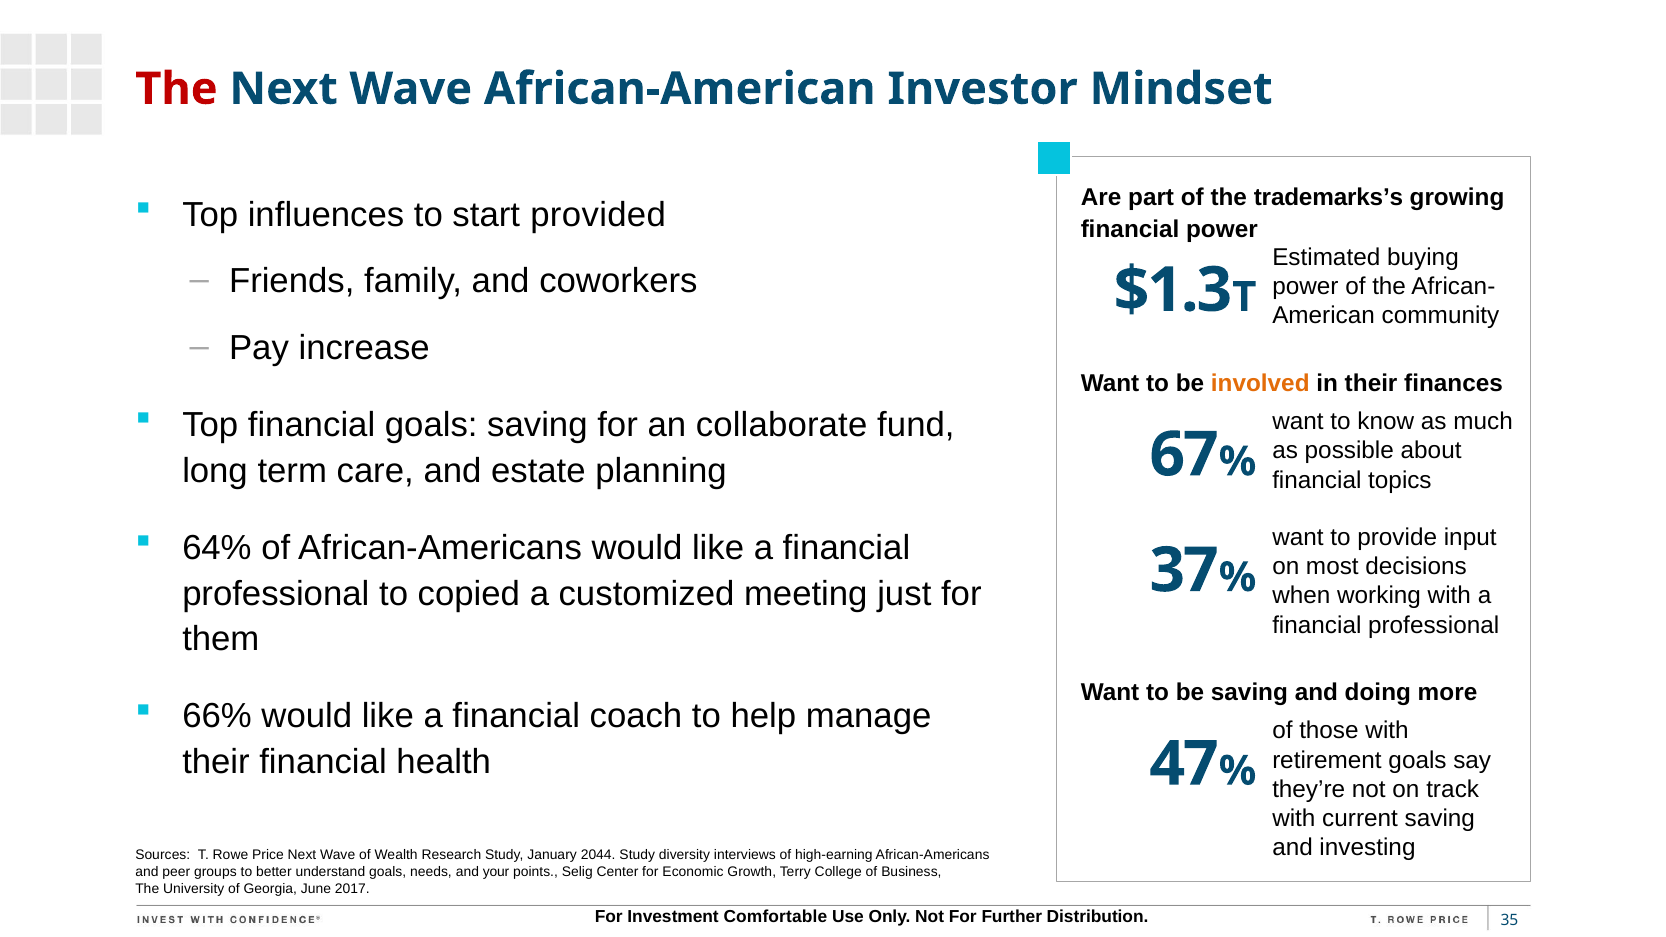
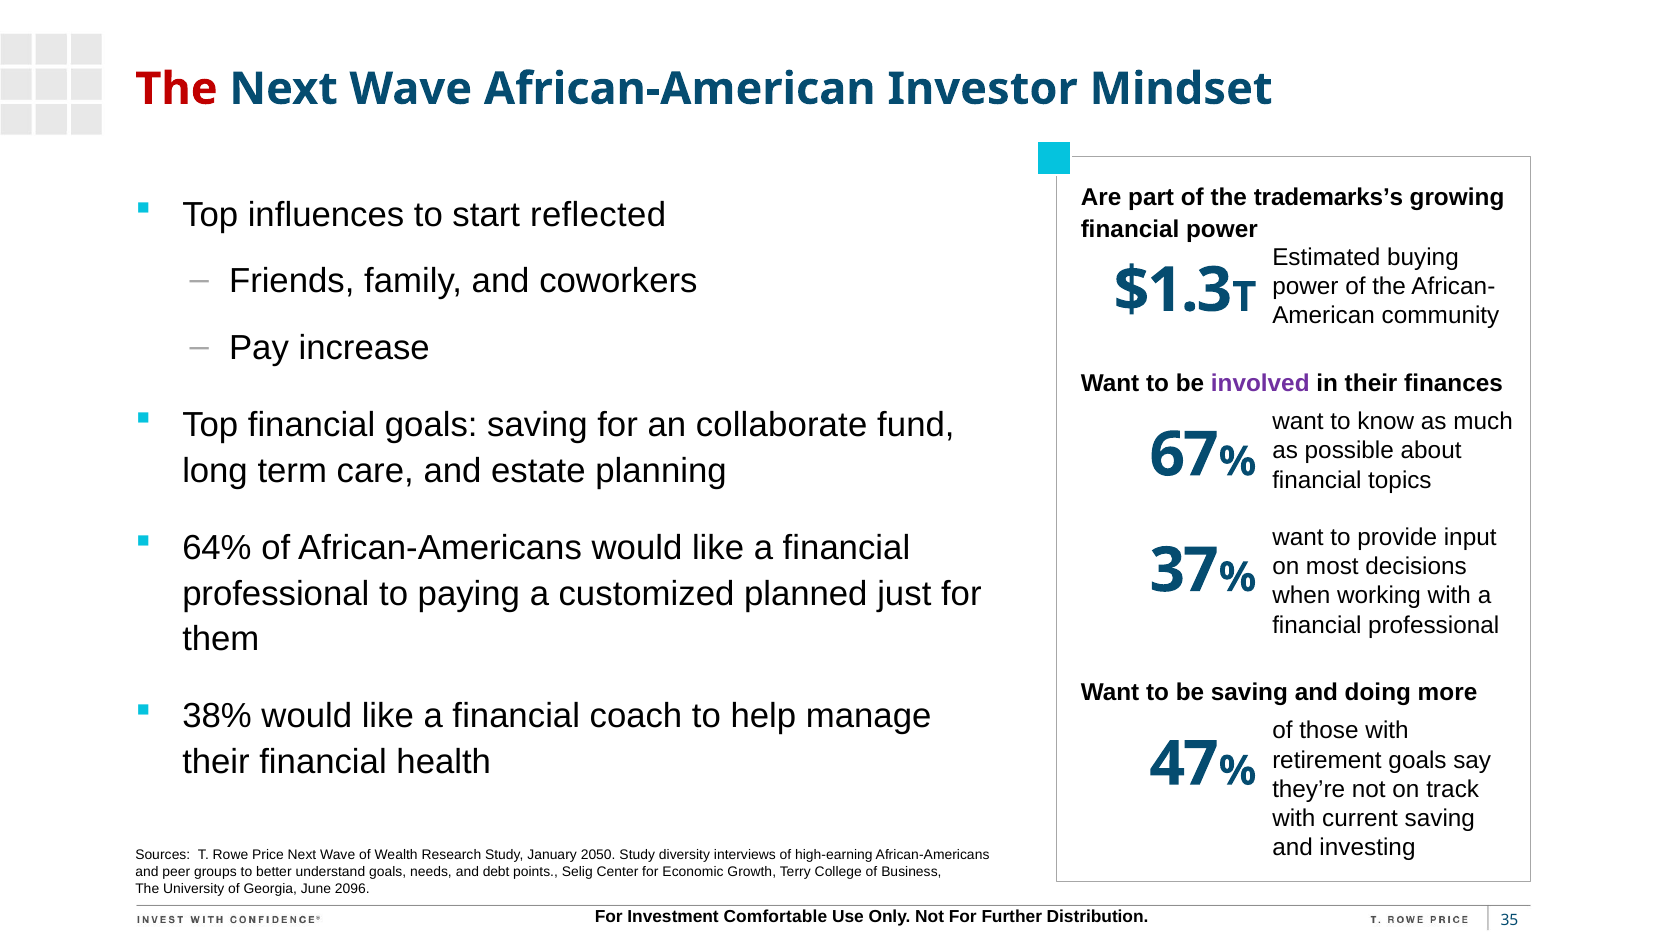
provided: provided -> reflected (598, 215)
involved colour: orange -> purple (1260, 384)
copied: copied -> paying (469, 594)
meeting: meeting -> planned (806, 594)
66%: 66% -> 38% (217, 717)
2044: 2044 -> 2050 (598, 855)
your: your -> debt (496, 872)
2017: 2017 -> 2096 (352, 889)
